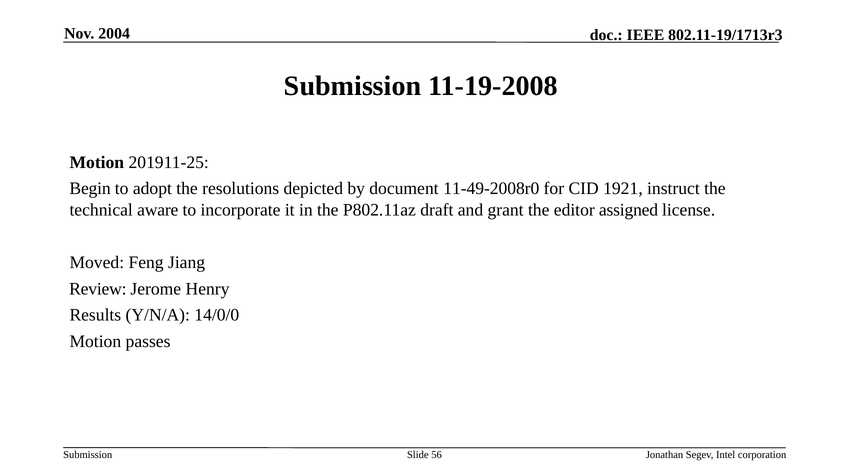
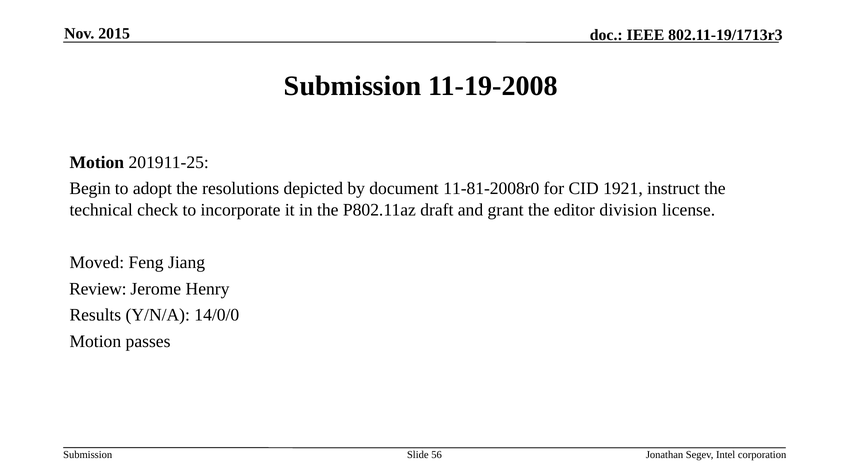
2004: 2004 -> 2015 (114, 33)
11-49-2008r0: 11-49-2008r0 -> 11-81-2008r0 (491, 189)
aware: aware -> check (158, 210)
assigned: assigned -> division (628, 210)
